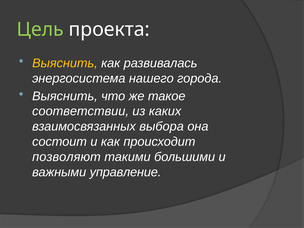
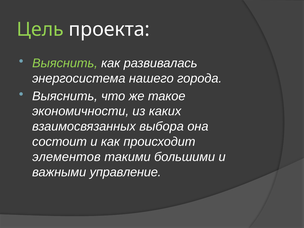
Выяснить colour: yellow -> light green (65, 63)
соответствии: соответствии -> экономичности (81, 111)
позволяют: позволяют -> элементов (66, 157)
